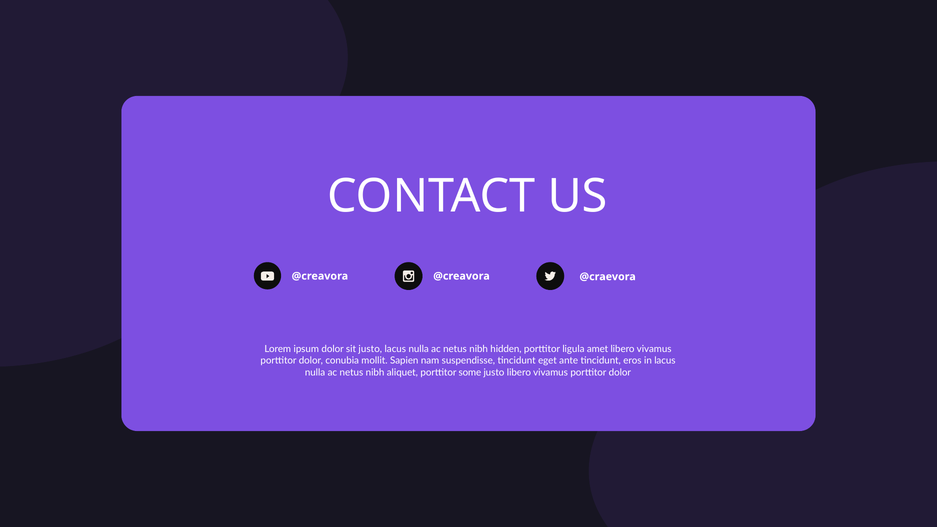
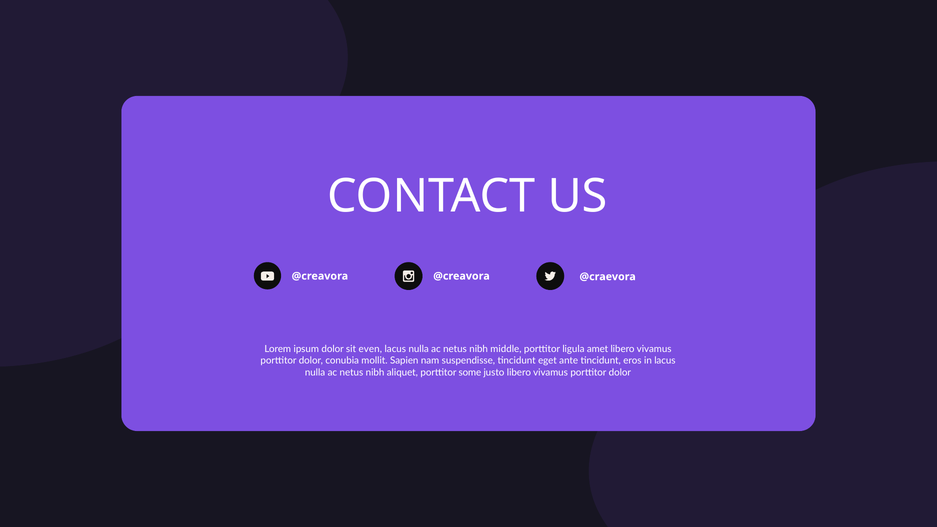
sit justo: justo -> even (370, 349)
hidden: hidden -> middle (506, 349)
